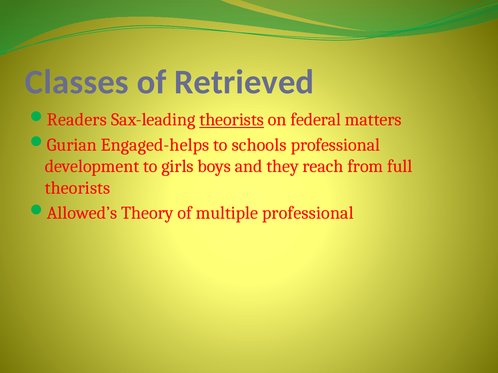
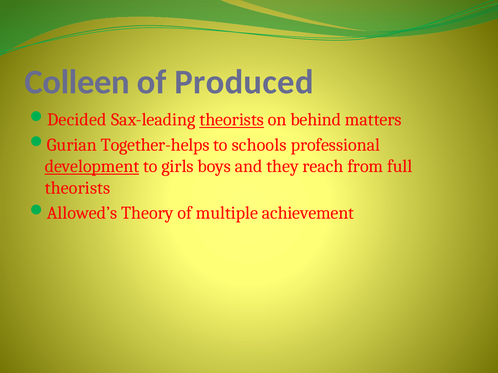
Classes: Classes -> Colleen (77, 82)
Retrieved: Retrieved -> Produced (244, 82)
Readers: Readers -> Decided (77, 120)
federal: federal -> behind (316, 120)
Engaged-helps: Engaged-helps -> Together-helps (155, 145)
development underline: none -> present (92, 167)
multiple professional: professional -> achievement (308, 213)
